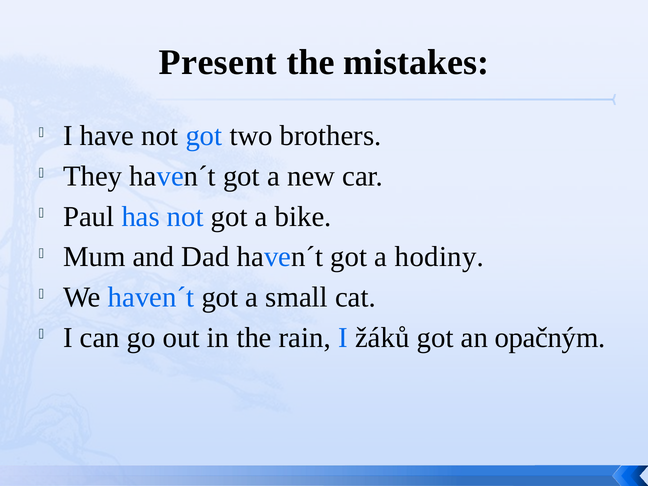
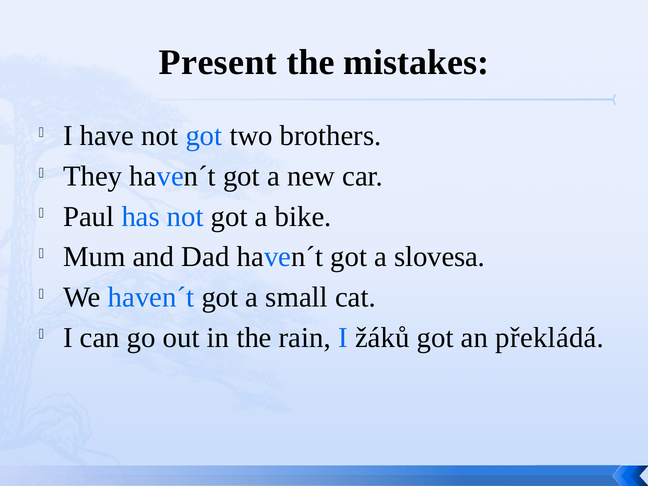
hodiny: hodiny -> slovesa (440, 257)
opačným: opačným -> překládá (550, 338)
